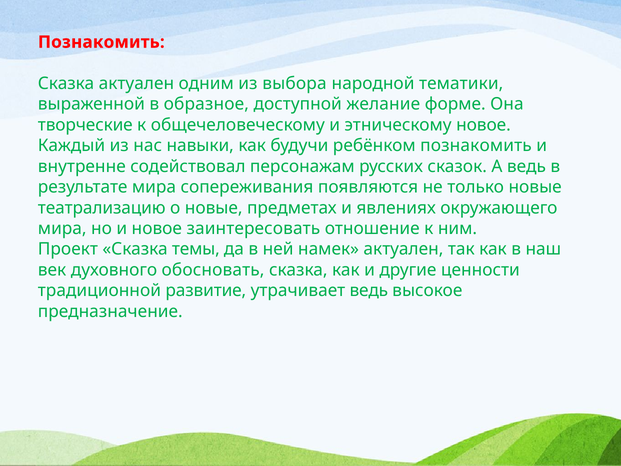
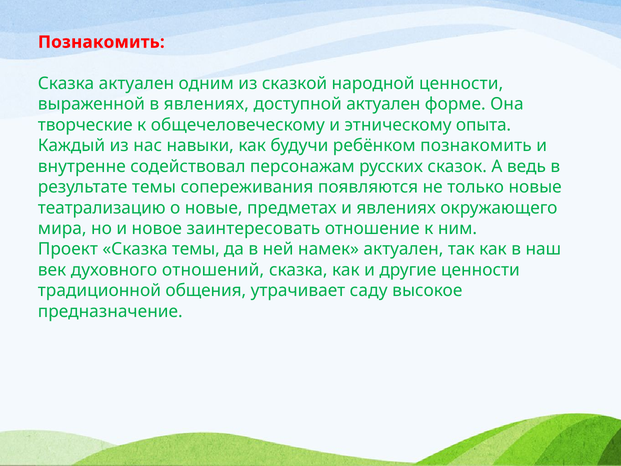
выбора: выбора -> сказкой (295, 83)
народной тематики: тематики -> ценности (461, 83)
в образное: образное -> явлениях (206, 104)
доступной желание: желание -> актуален (383, 104)
этническому новое: новое -> опыта (484, 125)
результате мира: мира -> темы (154, 187)
обосновать: обосновать -> отношений (213, 270)
развитие: развитие -> общения (206, 291)
утрачивает ведь: ведь -> саду (369, 291)
